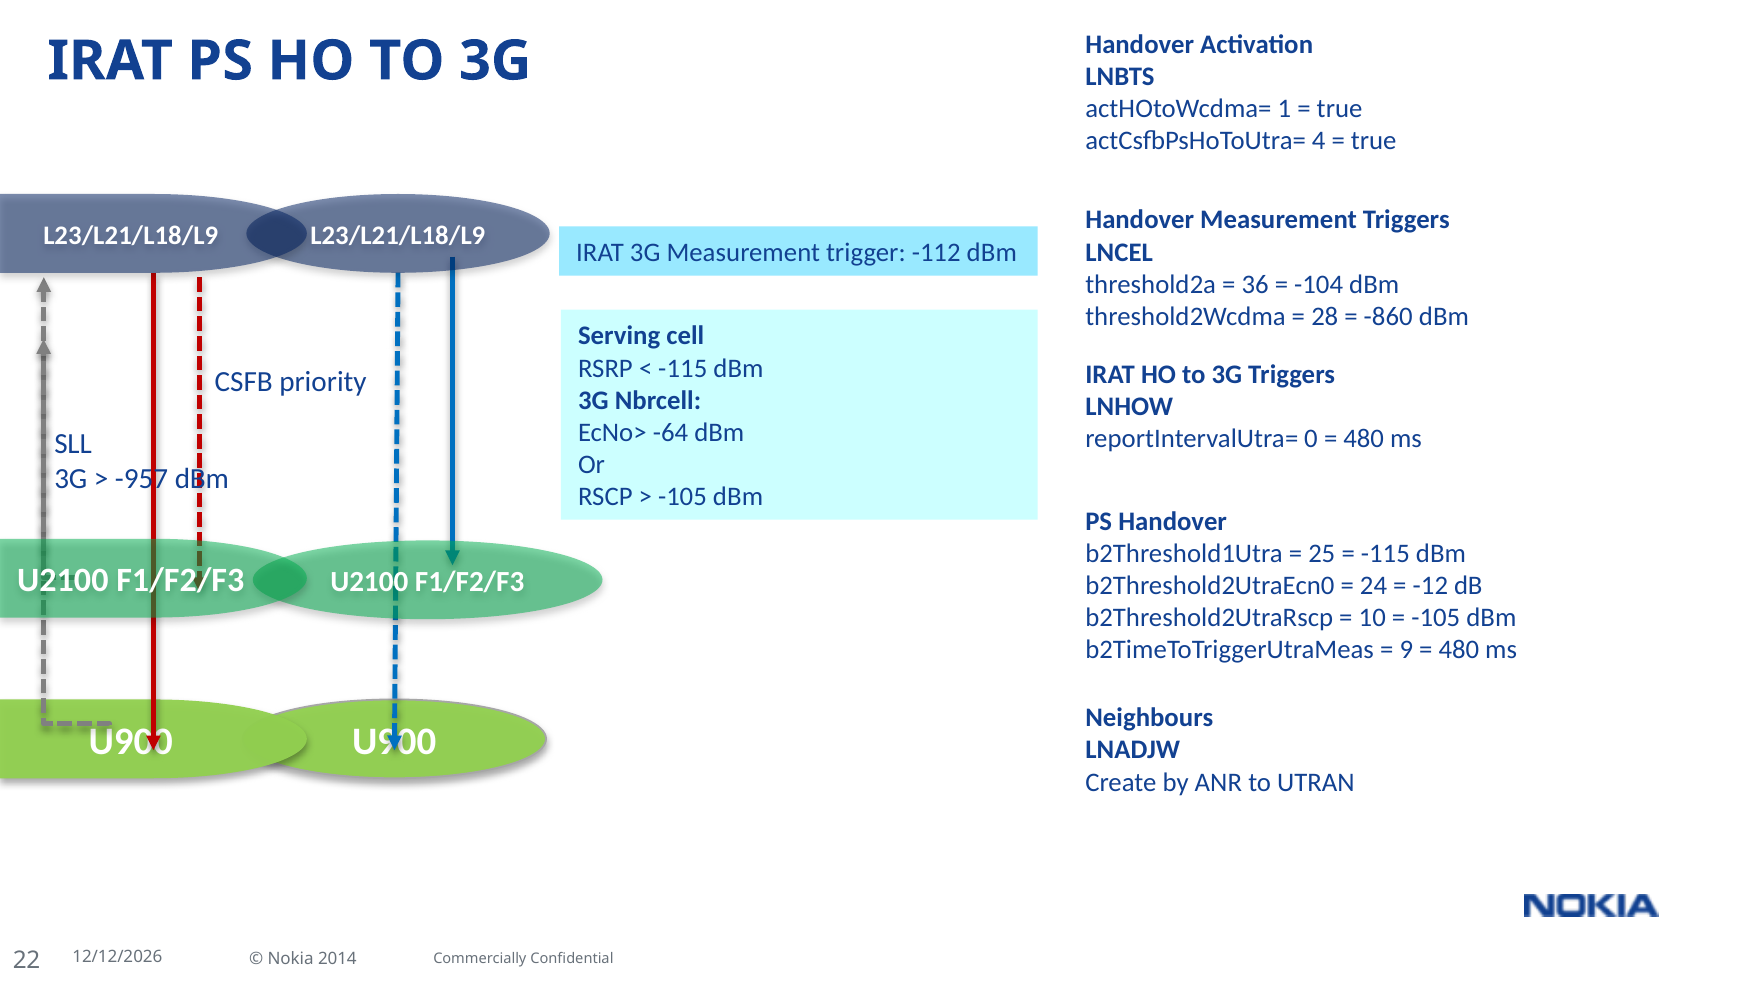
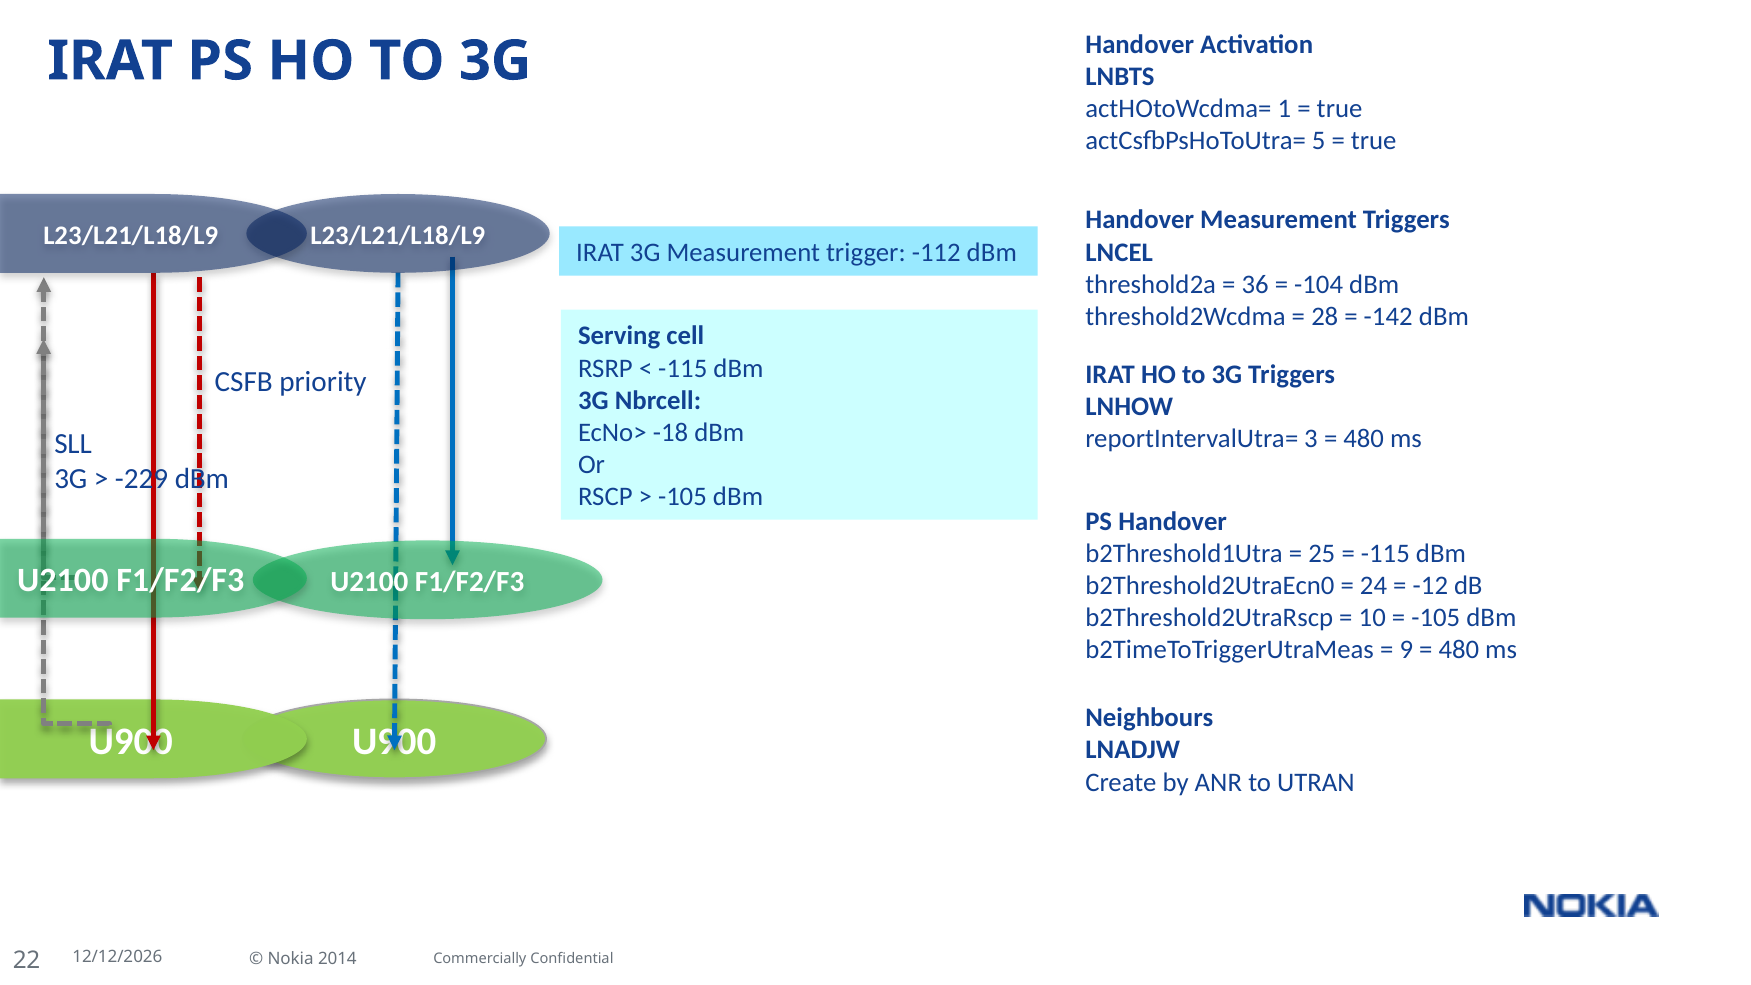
4: 4 -> 5 (1319, 141)
-860: -860 -> -142 (1388, 316)
-64: -64 -> -18 (671, 433)
0: 0 -> 3 (1311, 439)
-957: -957 -> -229 (141, 479)
